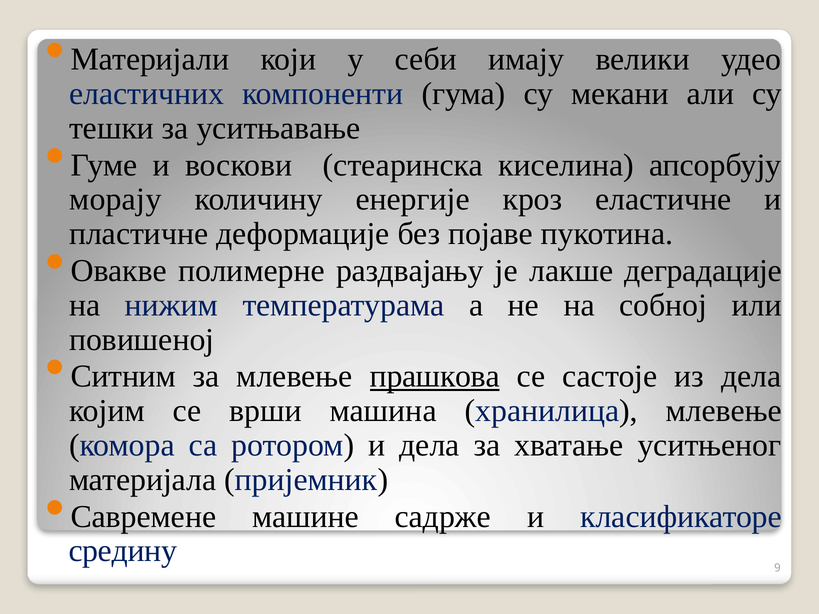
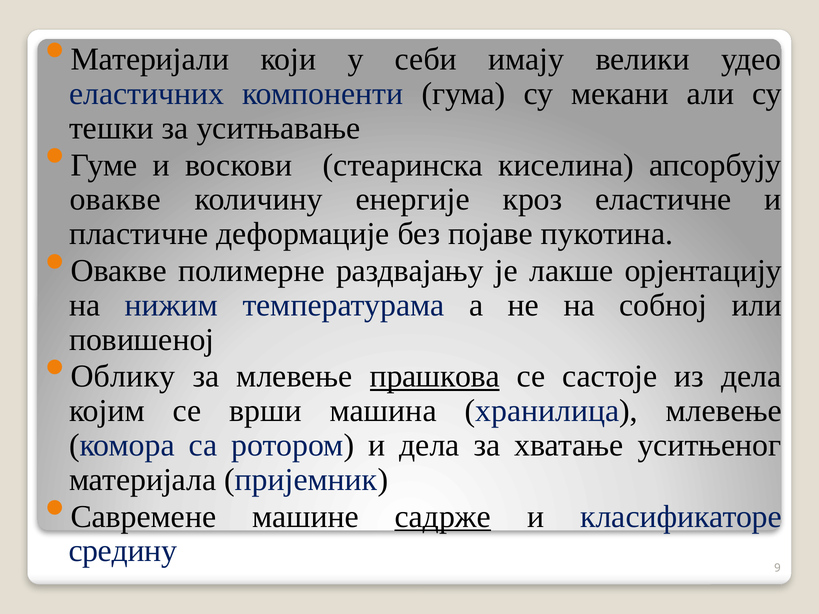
морају: морају -> овакве (115, 199)
деградације: деградације -> орјентацију (703, 271)
Ситним: Ситним -> Облику (123, 377)
садрже underline: none -> present (443, 517)
